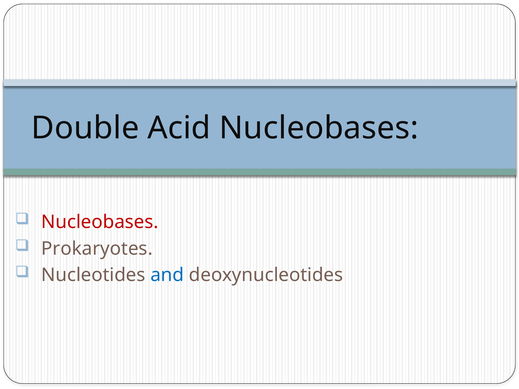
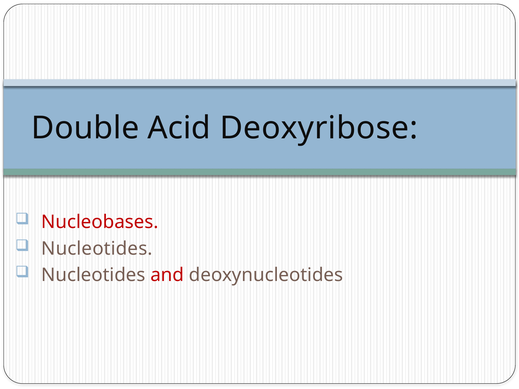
Acid Nucleobases: Nucleobases -> Deoxyribose (319, 128)
Prokaryotes: Prokaryotes -> Nucleotides (97, 249)
and colour: blue -> red (167, 275)
